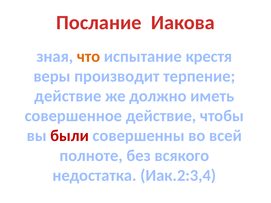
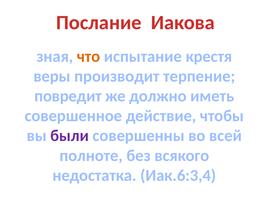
действие: действие -> повредит (68, 96)
были colour: red -> purple (70, 136)
Иак.2:3,4: Иак.2:3,4 -> Иак.6:3,4 (178, 176)
